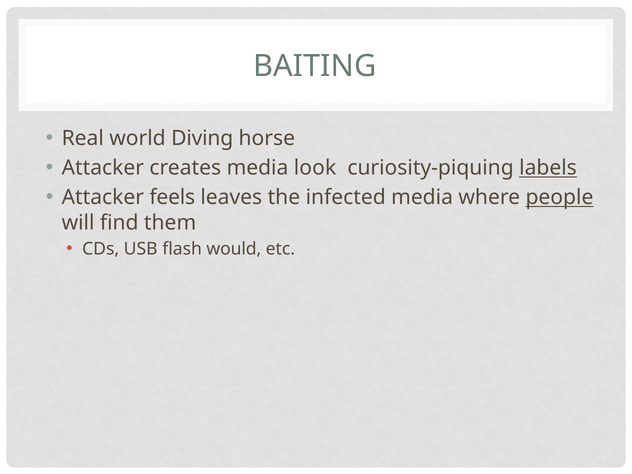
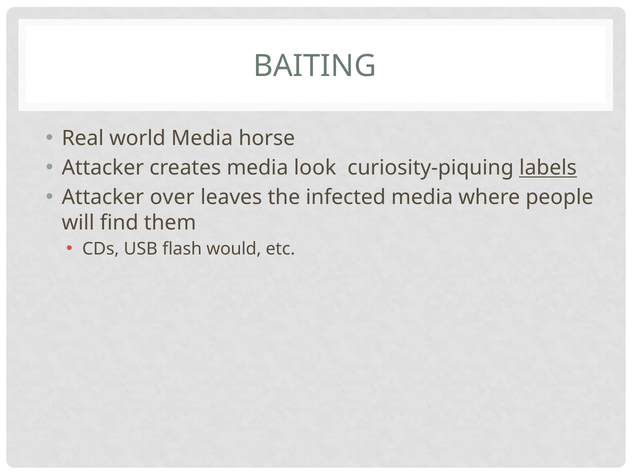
world Diving: Diving -> Media (202, 138)
feels: feels -> over (172, 197)
people underline: present -> none (559, 197)
